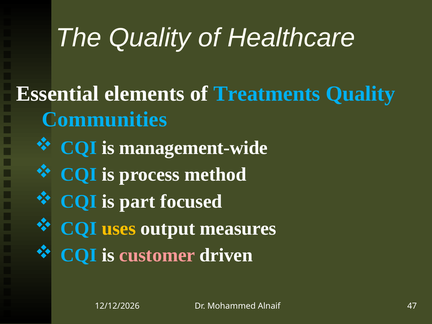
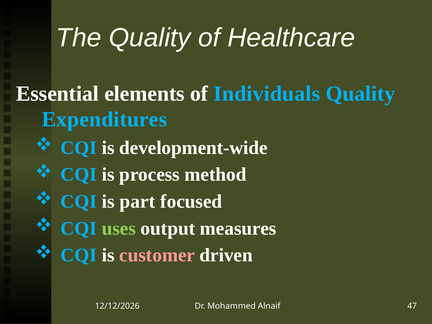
Treatments: Treatments -> Individuals (267, 94)
Communities: Communities -> Expenditures (104, 120)
management-wide: management-wide -> development-wide (193, 148)
uses colour: yellow -> light green (119, 228)
